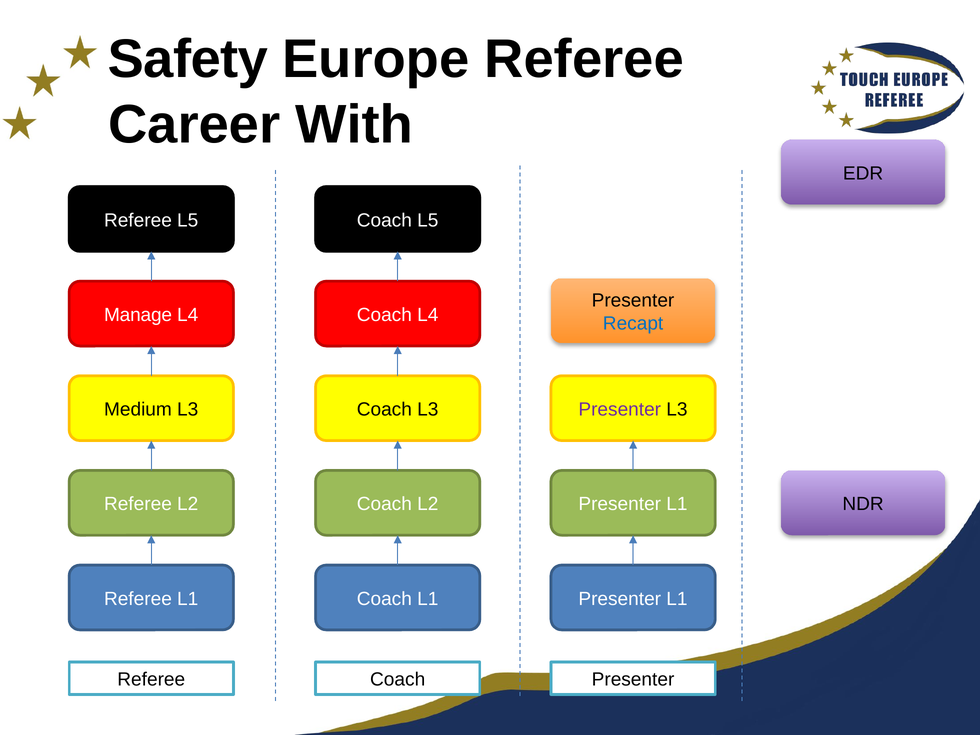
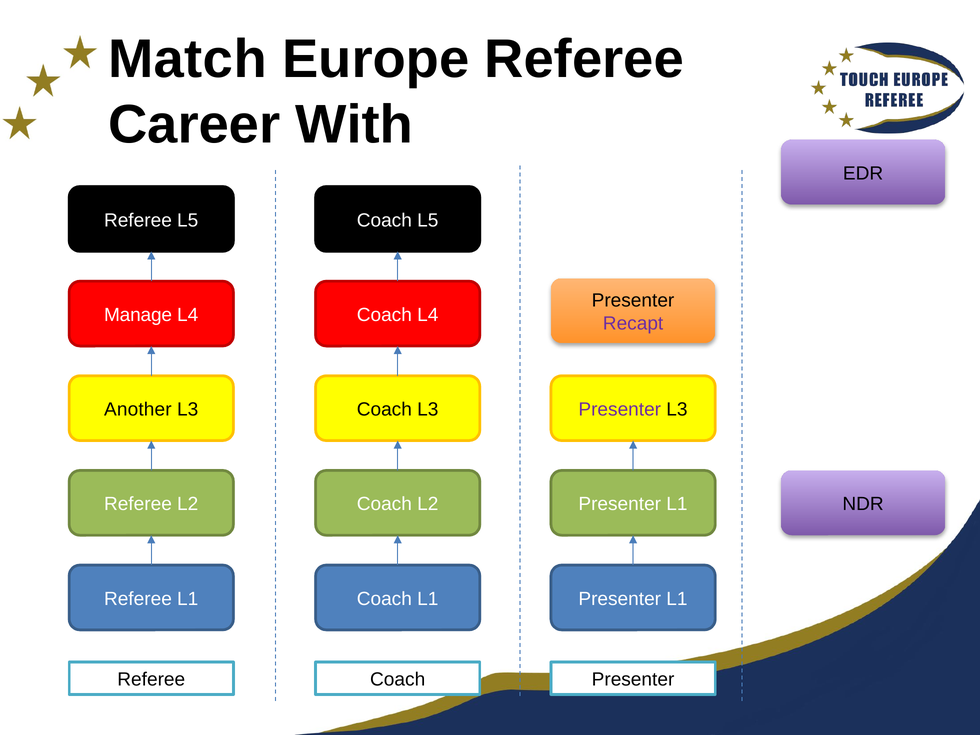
Safety: Safety -> Match (187, 59)
Recapt colour: blue -> purple (633, 323)
Medium: Medium -> Another (138, 409)
